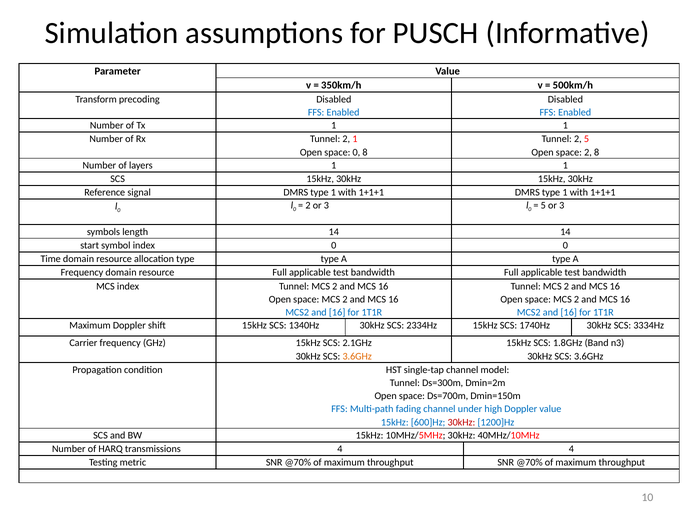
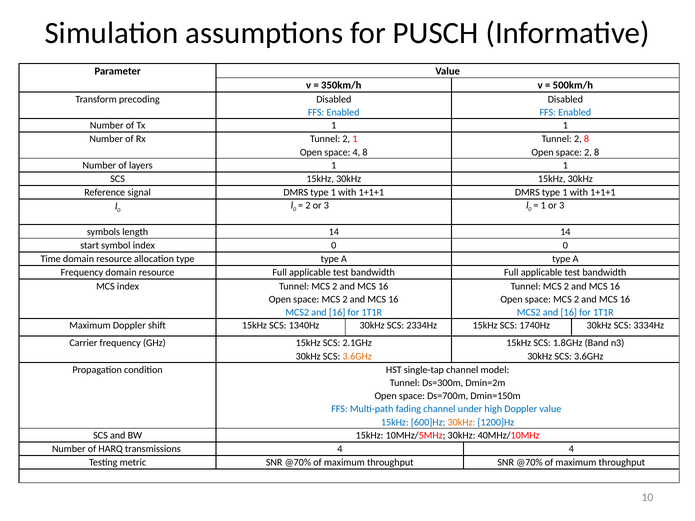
Tunnel 2 5: 5 -> 8 (587, 139)
space 0: 0 -> 4 (356, 152)
5: 5 -> 1 (543, 206)
30kHz colour: red -> orange (461, 422)
